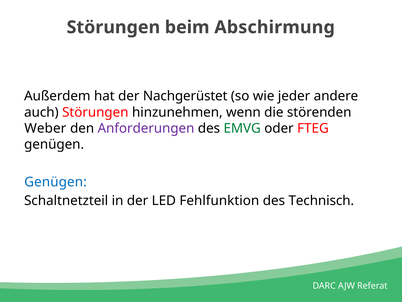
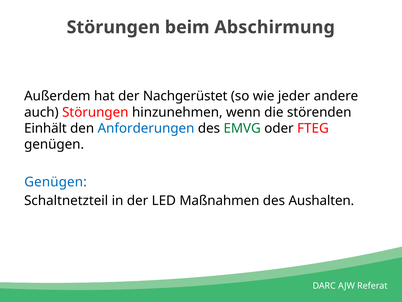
Weber: Weber -> Einhält (45, 128)
Anforderungen colour: purple -> blue (146, 128)
Fehlfunktion: Fehlfunktion -> Maßnahmen (219, 200)
Technisch: Technisch -> Aushalten (321, 200)
